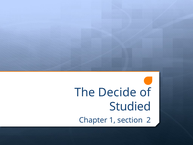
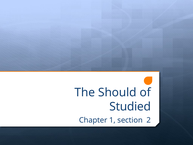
Decide: Decide -> Should (117, 92)
